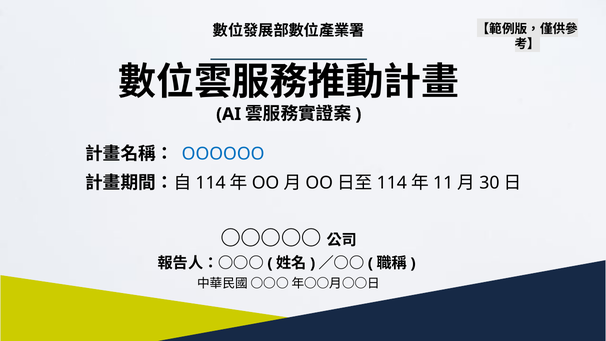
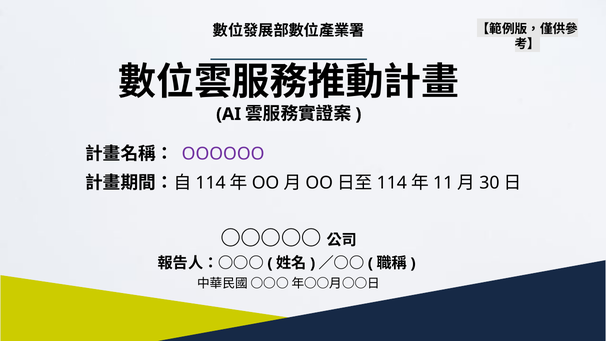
OOOOOO colour: blue -> purple (223, 154)
